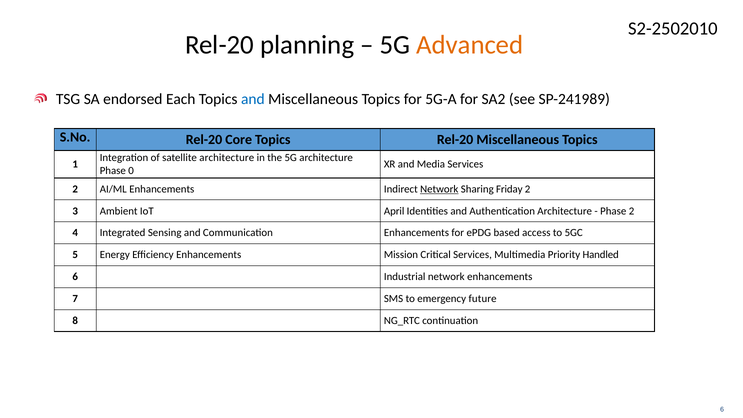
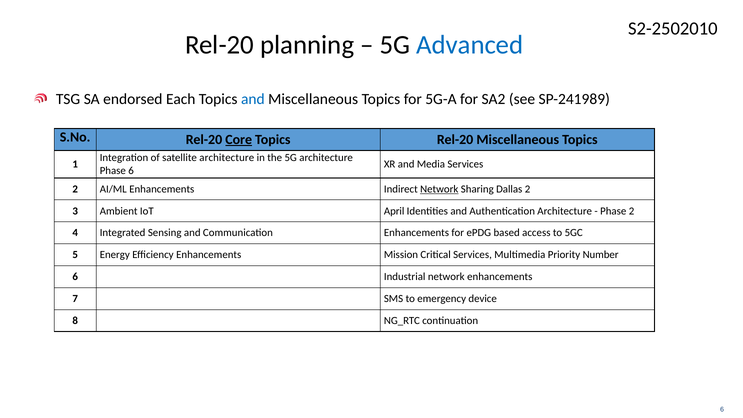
Advanced colour: orange -> blue (470, 45)
Core underline: none -> present (239, 140)
Phase 0: 0 -> 6 (131, 171)
Friday: Friday -> Dallas (509, 189)
Handled: Handled -> Number (601, 255)
future: future -> device (483, 299)
